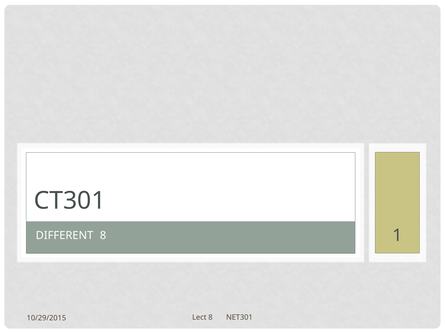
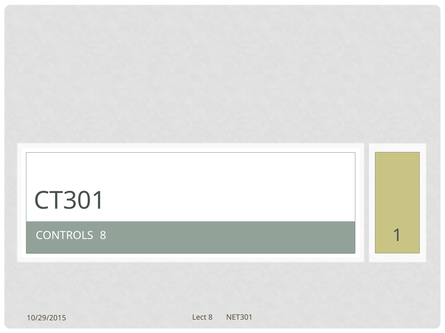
DIFFERENT: DIFFERENT -> CONTROLS (65, 236)
